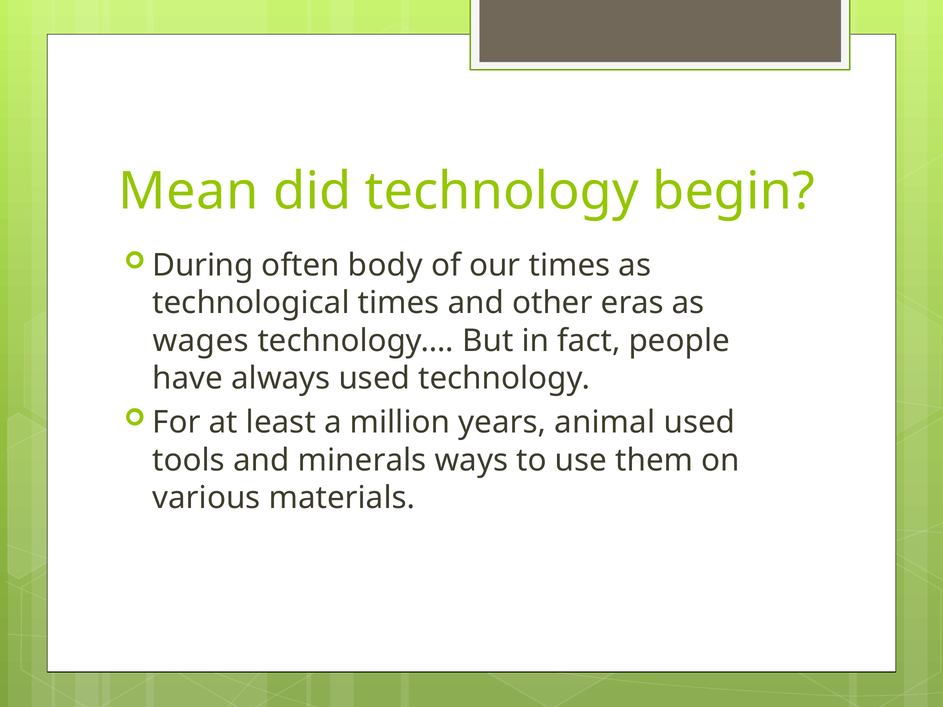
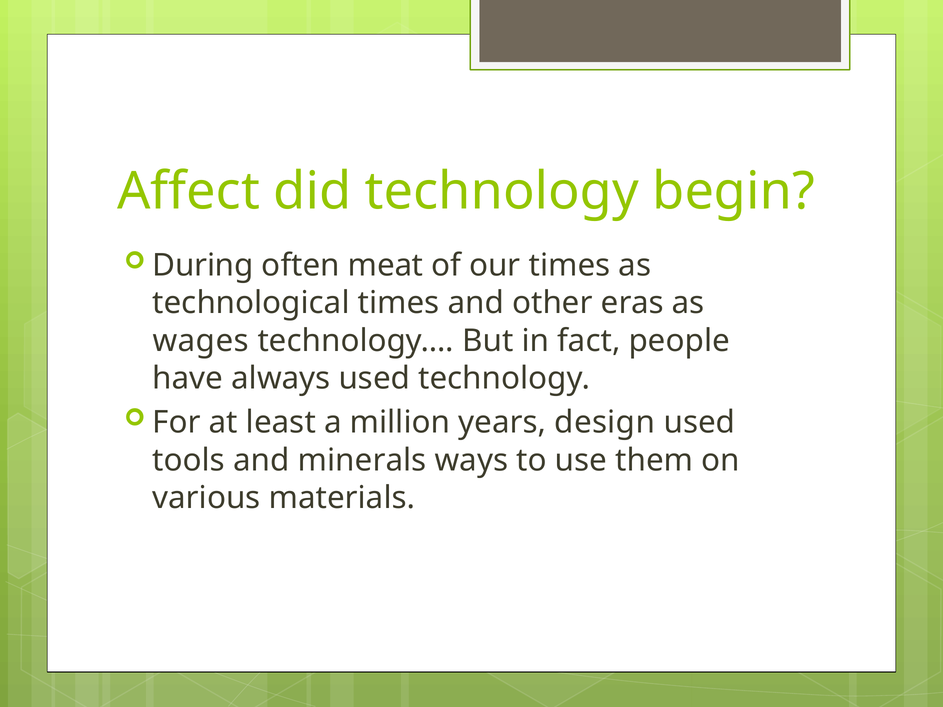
Mean: Mean -> Affect (189, 191)
body: body -> meat (386, 265)
animal: animal -> design (605, 423)
